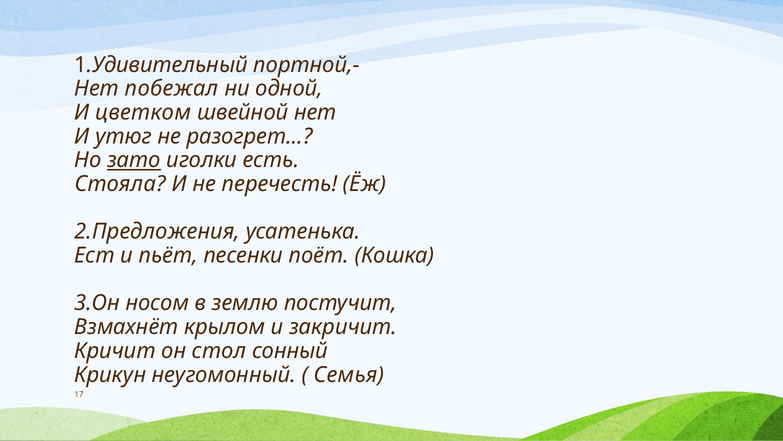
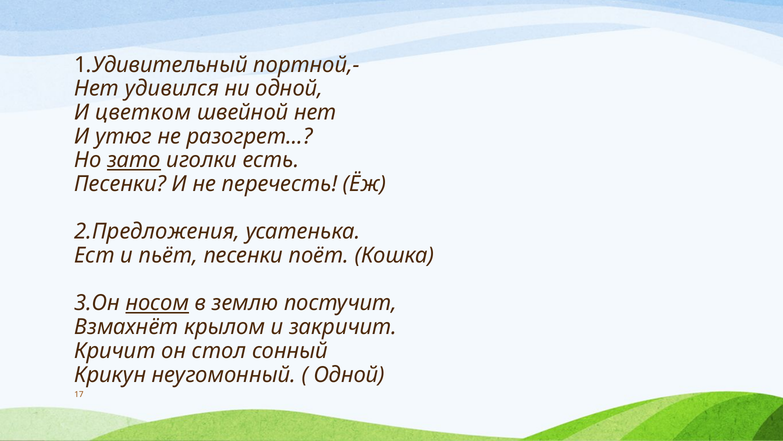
побежал: побежал -> удивился (172, 88)
Стояла: Стояла -> Песенки (120, 184)
носом underline: none -> present (157, 303)
Семья: Семья -> Одной (349, 374)
